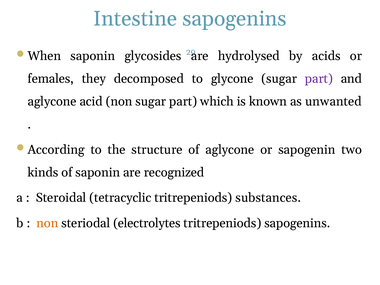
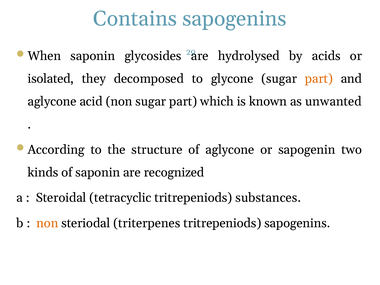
Intestine: Intestine -> Contains (135, 19)
females: females -> isolated (51, 79)
part colour: purple -> orange (319, 79)
electrolytes: electrolytes -> triterpenes (147, 223)
